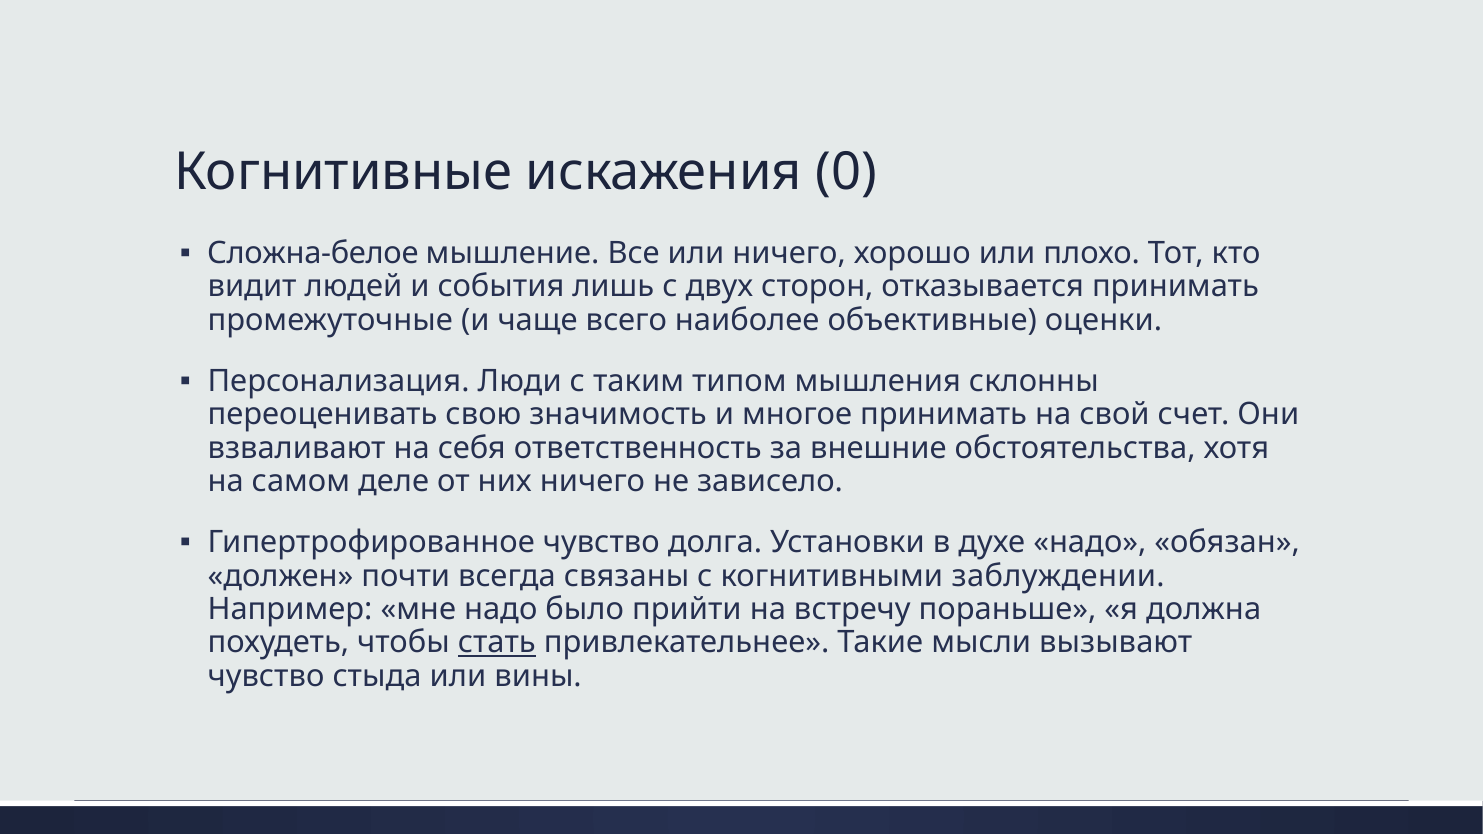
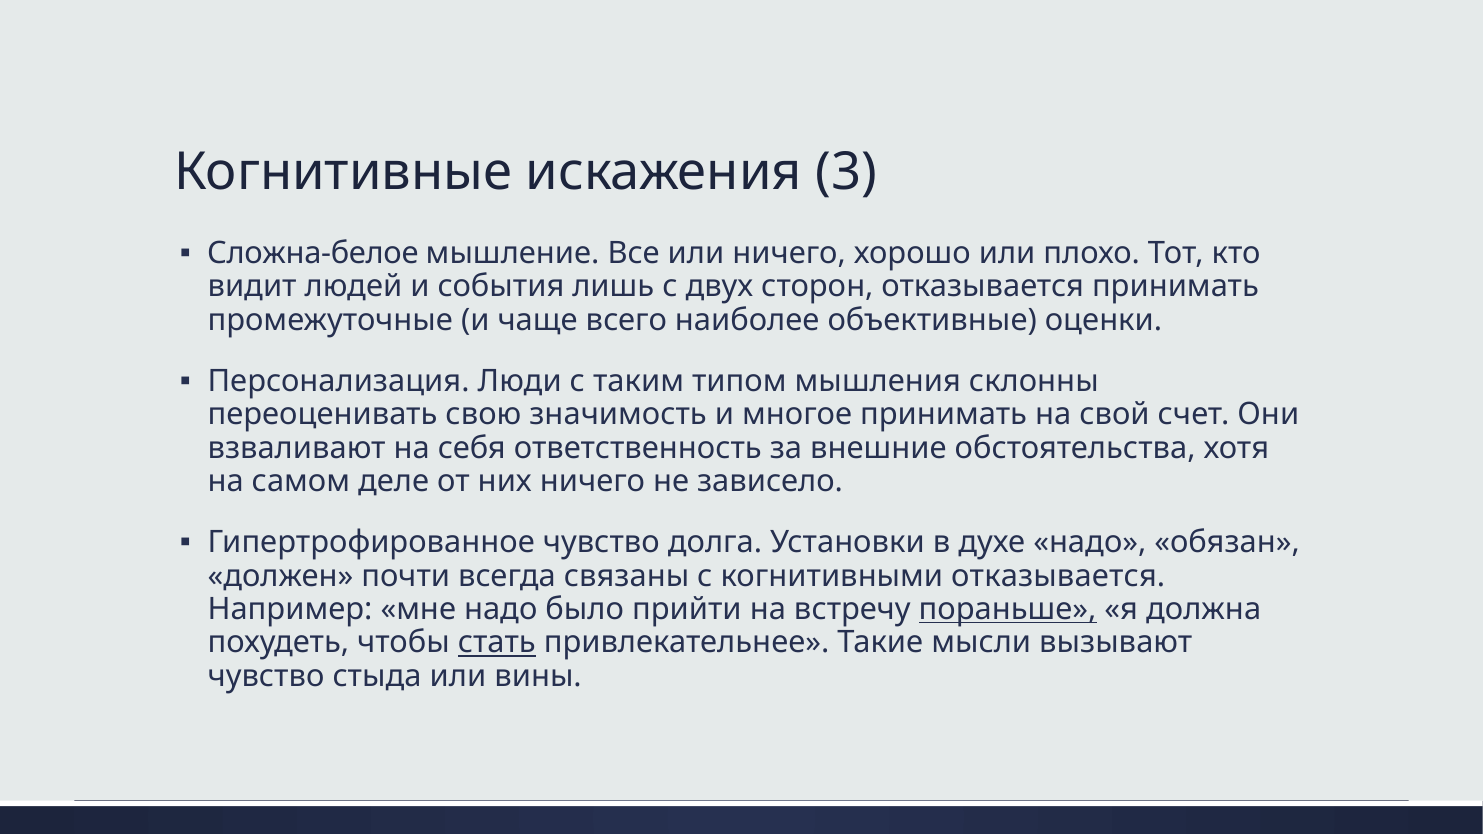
0: 0 -> 3 (846, 173)
когнитивными заблуждении: заблуждении -> отказывается (1058, 576)
пораньше underline: none -> present (1008, 609)
